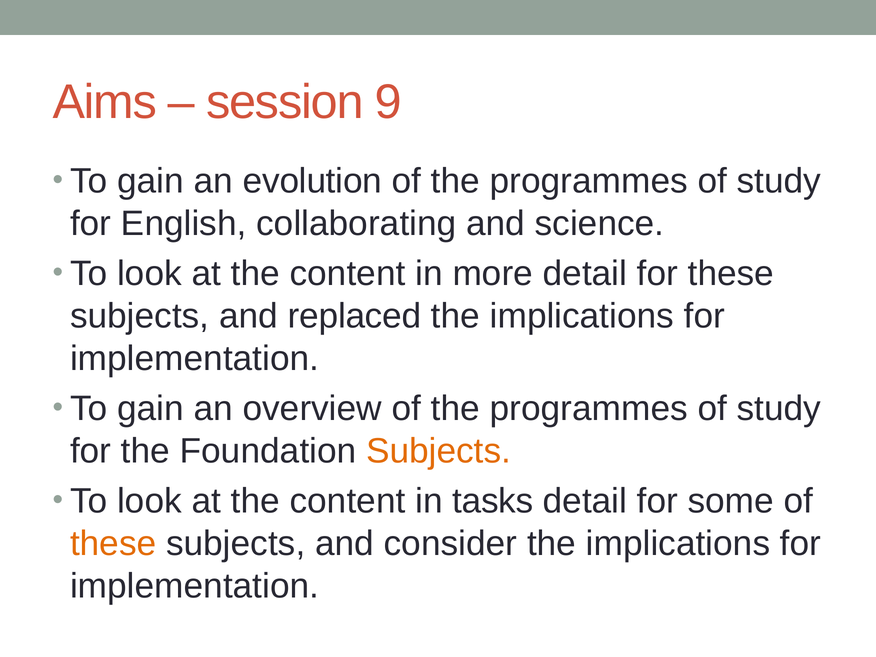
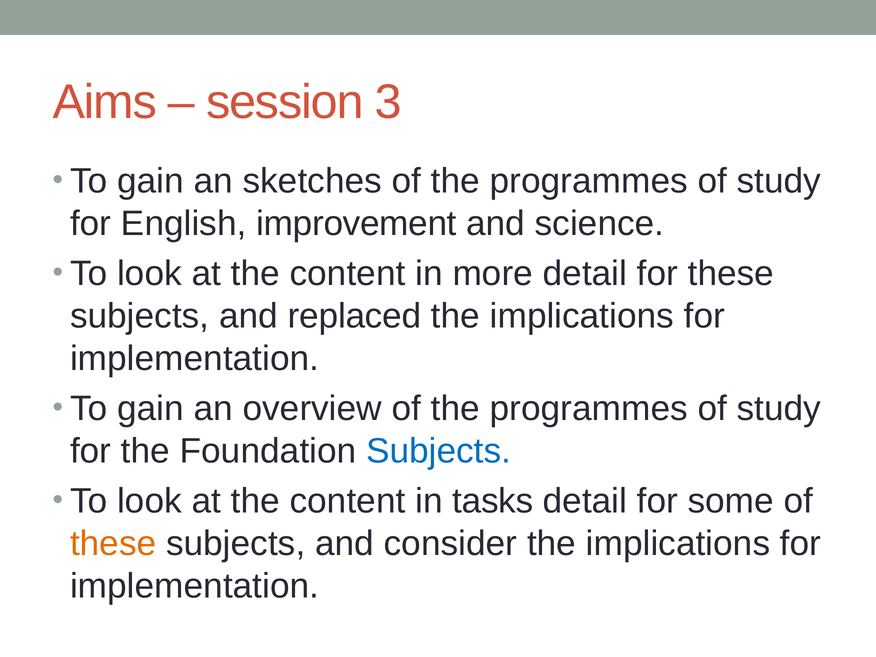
9: 9 -> 3 (388, 102)
evolution: evolution -> sketches (312, 181)
collaborating: collaborating -> improvement (357, 224)
Subjects colour: orange -> blue (439, 451)
